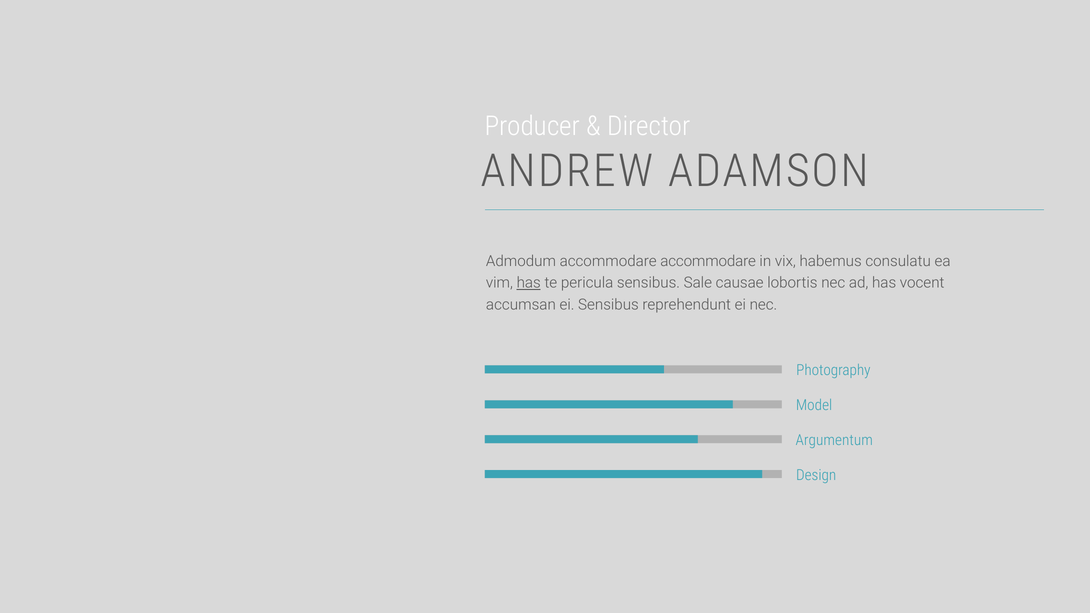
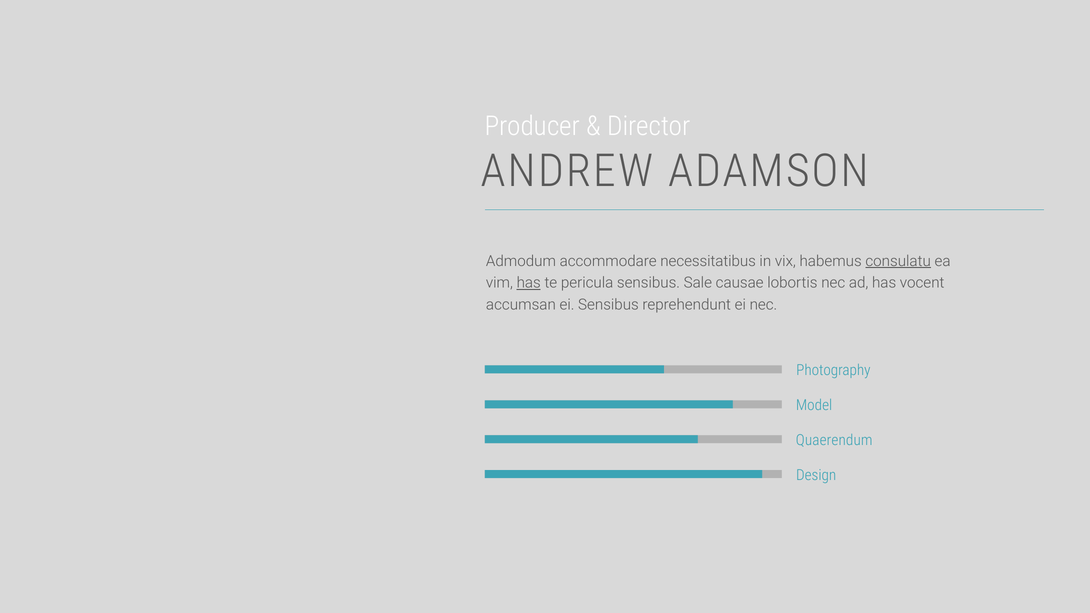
accommodare accommodare: accommodare -> necessitatibus (708, 261)
consulatu underline: none -> present (898, 261)
Argumentum: Argumentum -> Quaerendum (834, 440)
